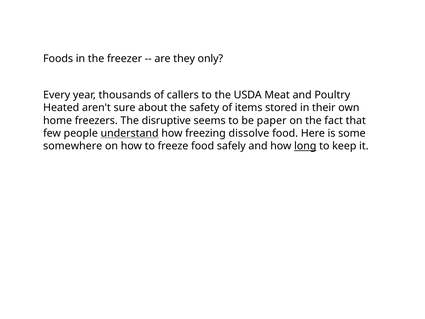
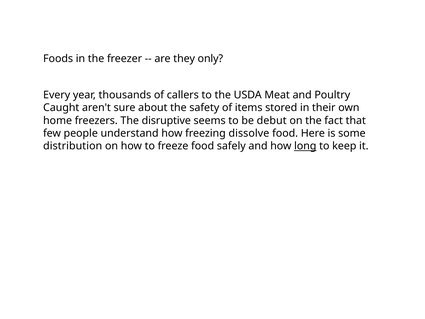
Heated: Heated -> Caught (61, 108)
paper: paper -> debut (272, 120)
understand underline: present -> none (130, 133)
somewhere: somewhere -> distribution (73, 146)
